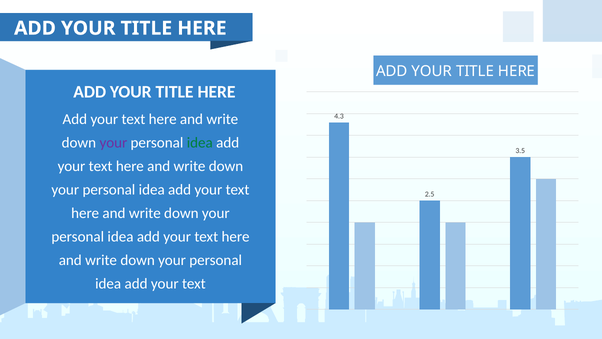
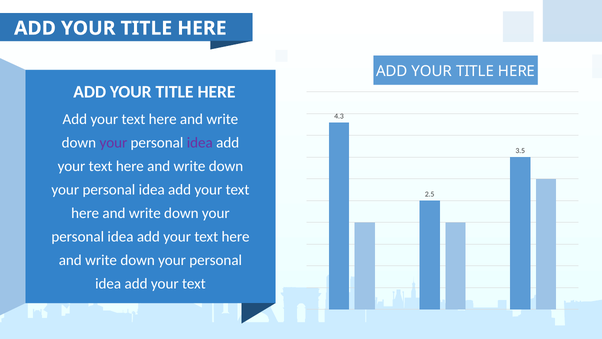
idea colour: green -> purple (200, 143)
